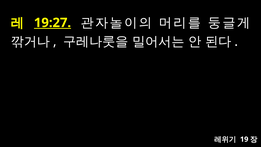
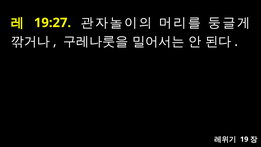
19:27 underline: present -> none (53, 23)
